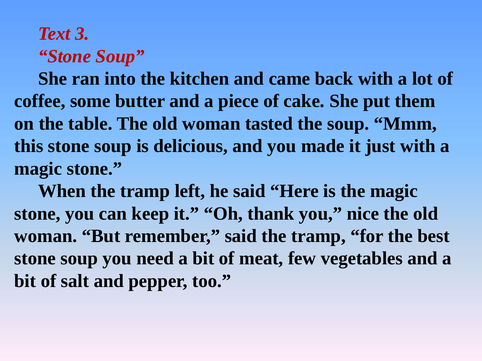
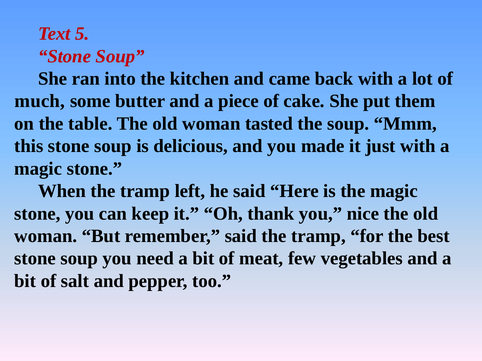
3: 3 -> 5 (82, 34)
coffee: coffee -> much (40, 101)
